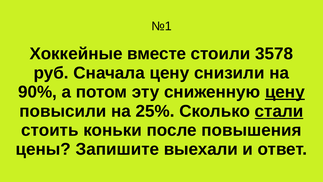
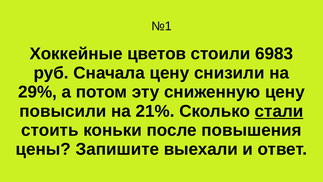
вместе: вместе -> цветов (157, 54)
3578: 3578 -> 6983 (274, 54)
90%: 90% -> 29% (37, 92)
цену underline: present -> none (285, 92)
25%: 25% -> 21% (155, 111)
